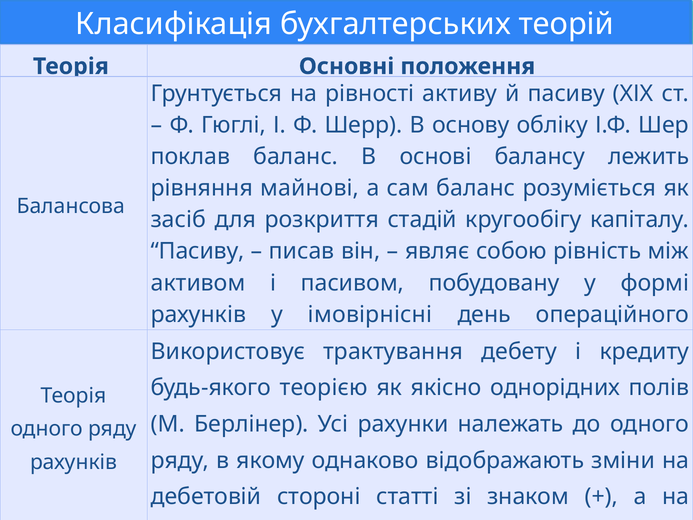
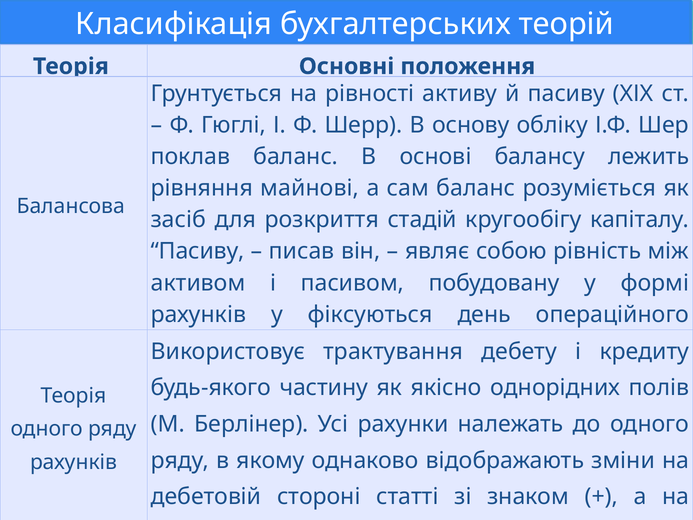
імовірнісні: імовірнісні -> фіксуються (370, 314)
теорією: теорією -> частину (324, 388)
